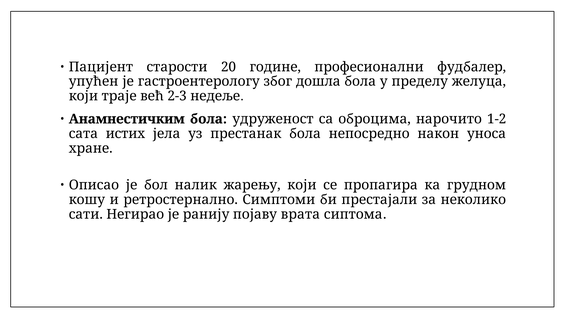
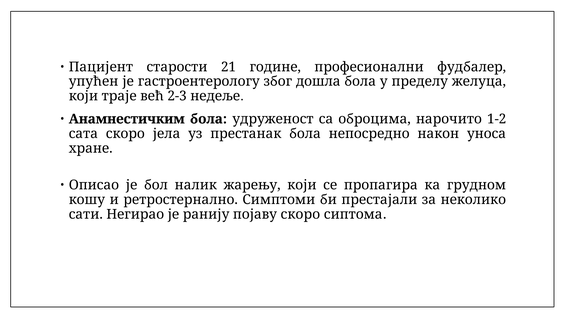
20: 20 -> 21 (228, 67)
сата истих: истих -> скоро (125, 134)
појаву врата: врата -> скоро (300, 214)
